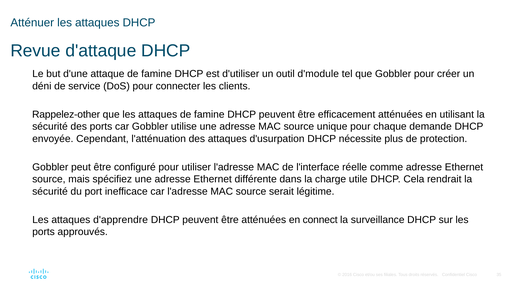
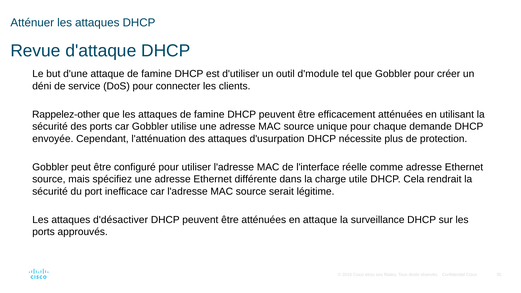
d'apprendre: d'apprendre -> d'désactiver (121, 220)
en connect: connect -> attaque (320, 220)
